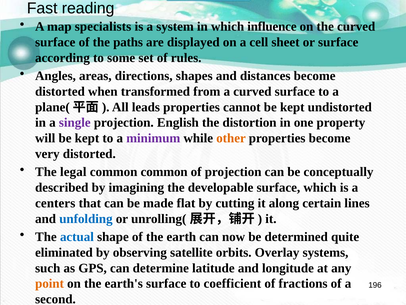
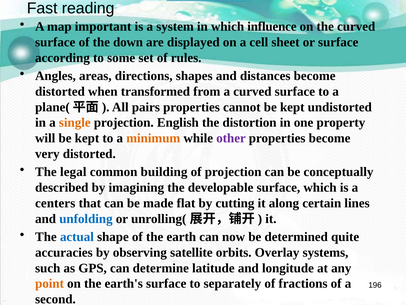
specialists: specialists -> important (103, 27)
paths: paths -> down (128, 42)
leads: leads -> pairs (146, 107)
single colour: purple -> orange (75, 122)
minimum colour: purple -> orange (153, 138)
other colour: orange -> purple (231, 138)
common common: common -> building (164, 172)
eliminated: eliminated -> accuracies (64, 252)
coefficient: coefficient -> separately (232, 283)
